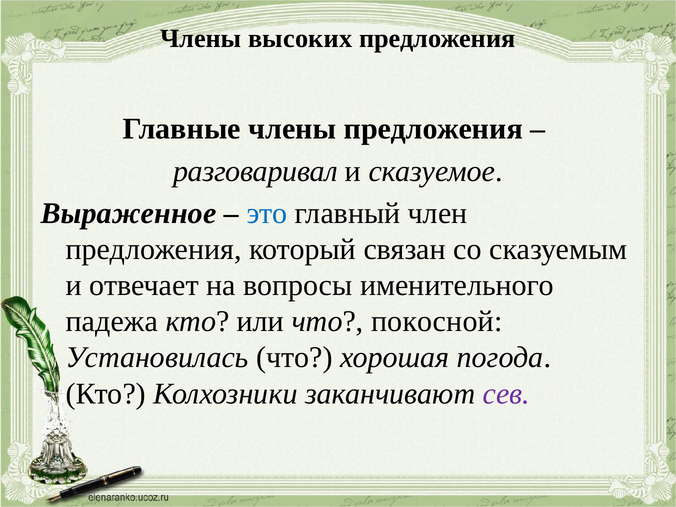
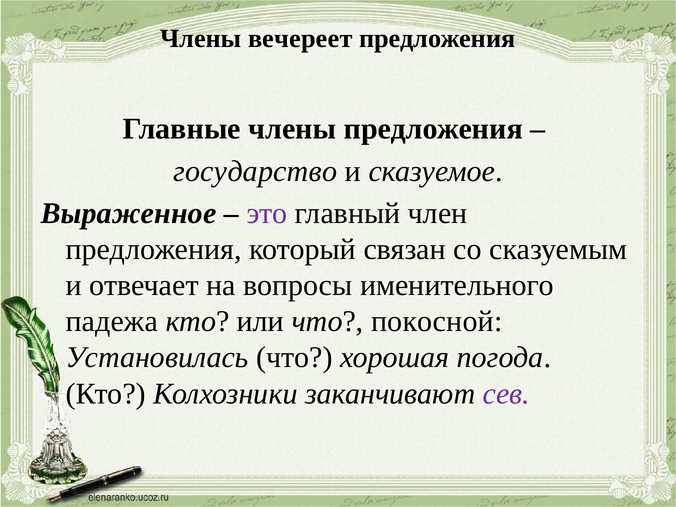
высоких: высоких -> вечереет (300, 39)
разговаривал: разговаривал -> государство (255, 171)
это colour: blue -> purple (267, 213)
